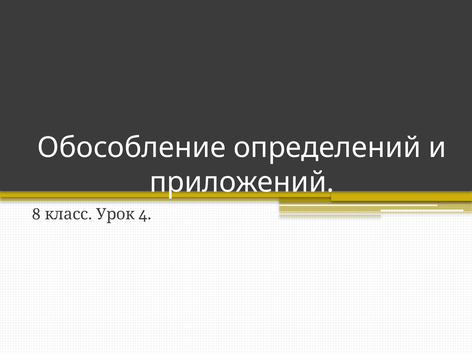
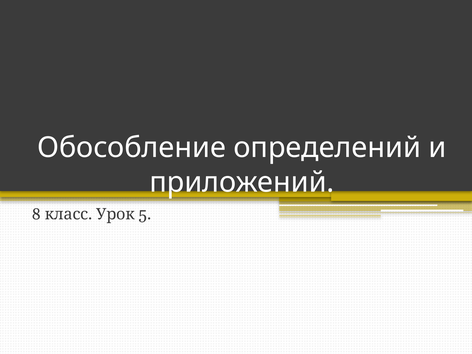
4: 4 -> 5 (145, 214)
